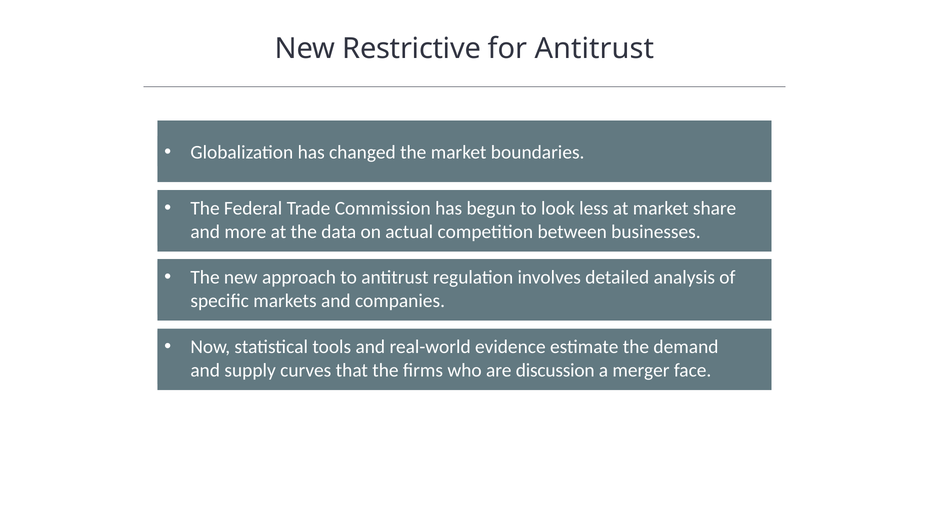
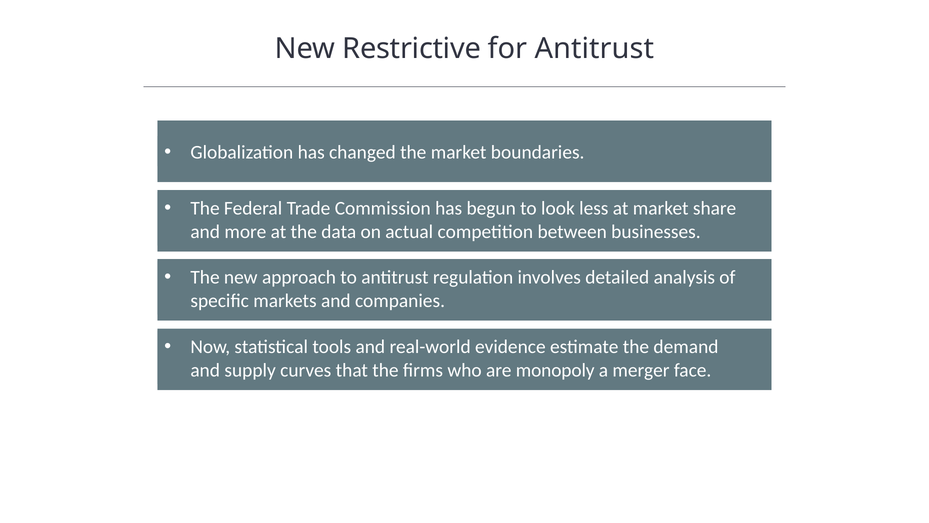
discussion: discussion -> monopoly (555, 370)
